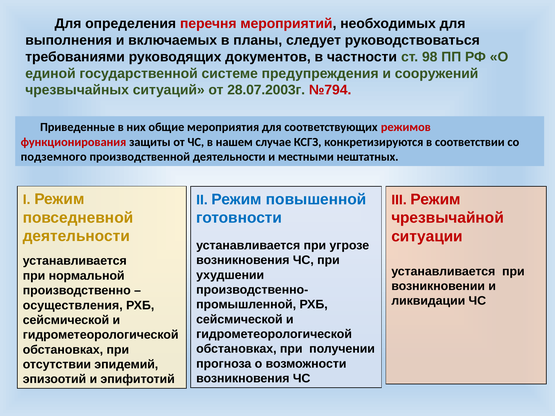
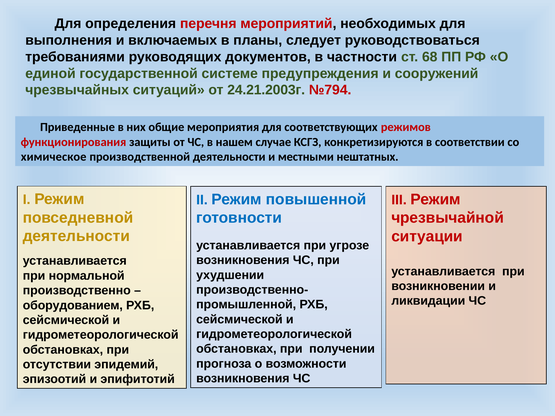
98: 98 -> 68 (430, 57)
28.07.2003г: 28.07.2003г -> 24.21.2003г (266, 90)
подземного: подземного -> химическое (54, 157)
осуществления: осуществления -> оборудованием (73, 305)
